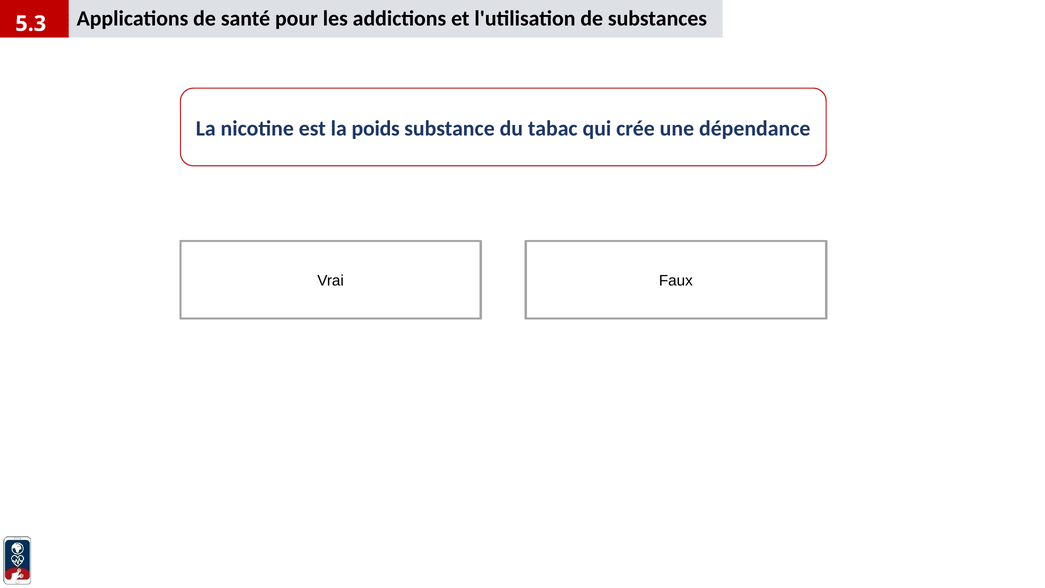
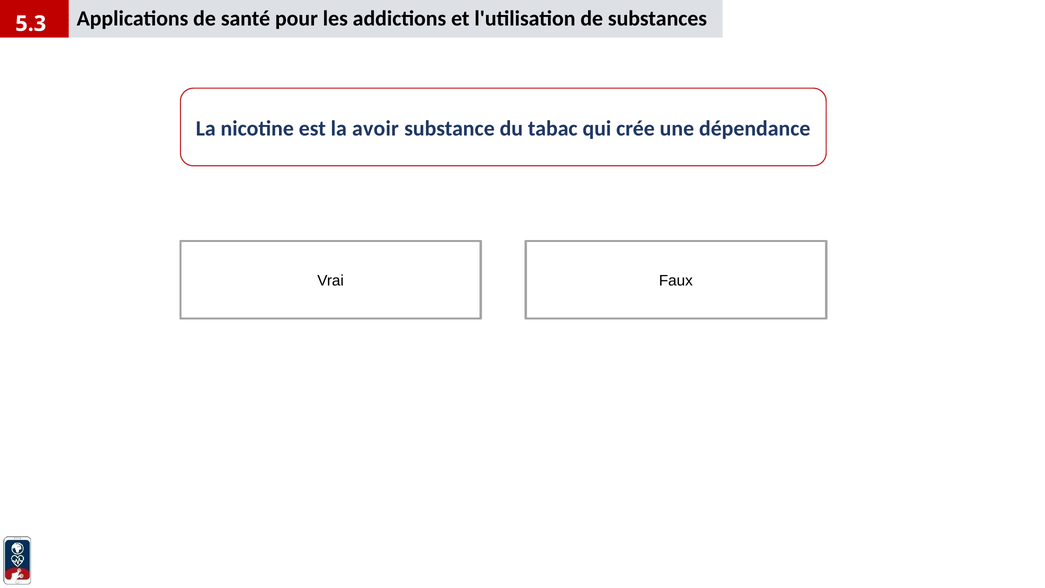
poids: poids -> avoir (375, 128)
